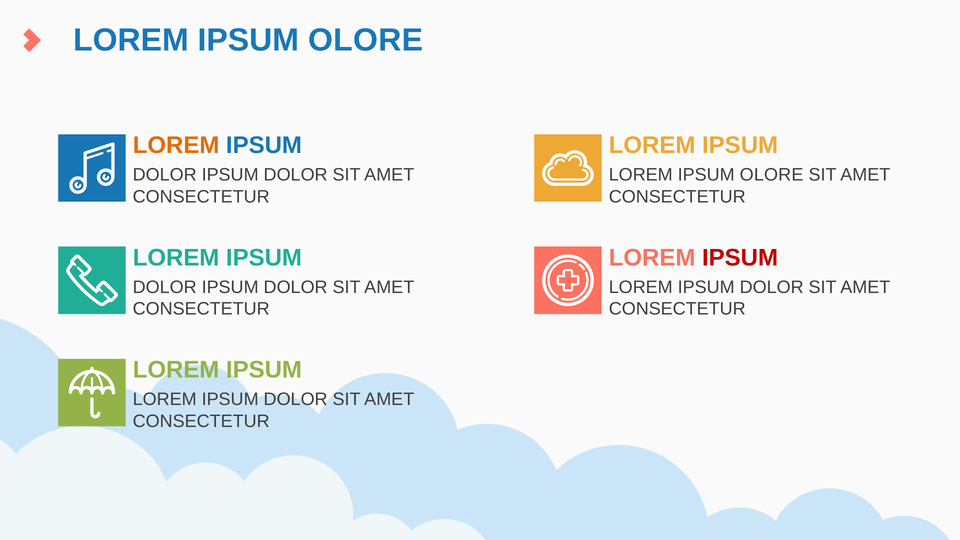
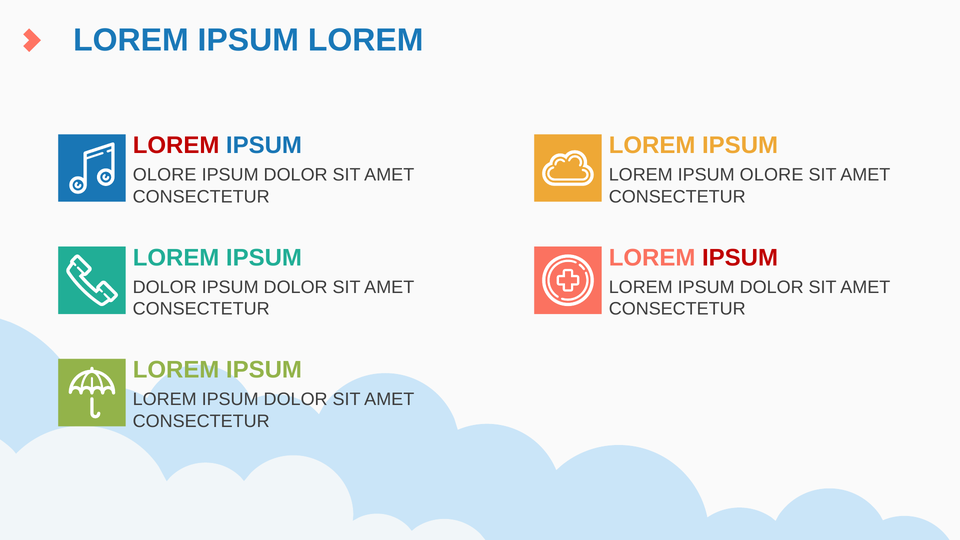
OLORE: OLORE -> LOREM (366, 40)
LOREM colour: orange -> red (176, 145)
DOLOR: DOLOR -> OLORE (165, 175)
